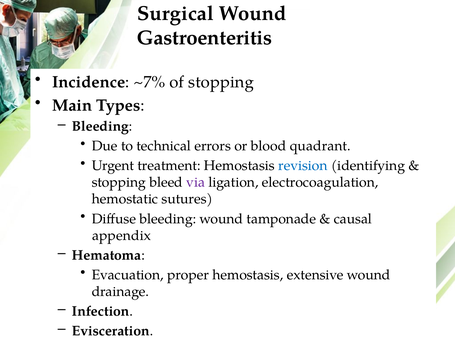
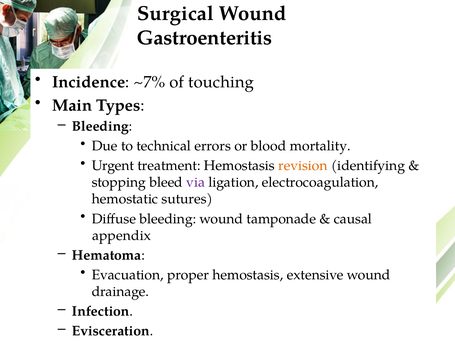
of stopping: stopping -> touching (221, 82)
quadrant: quadrant -> mortality (320, 146)
revision colour: blue -> orange (303, 166)
